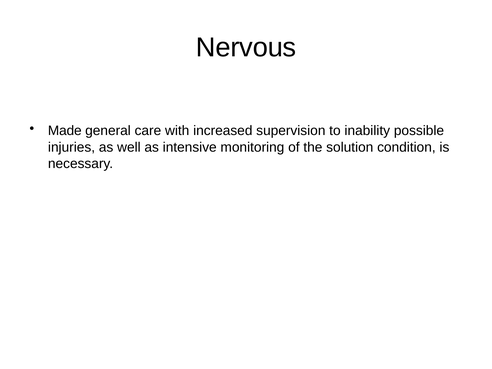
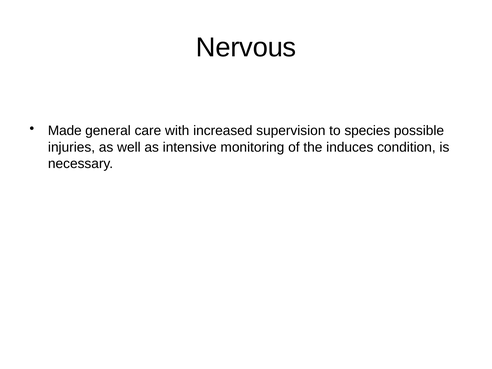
inability: inability -> species (367, 131)
solution: solution -> induces (350, 147)
